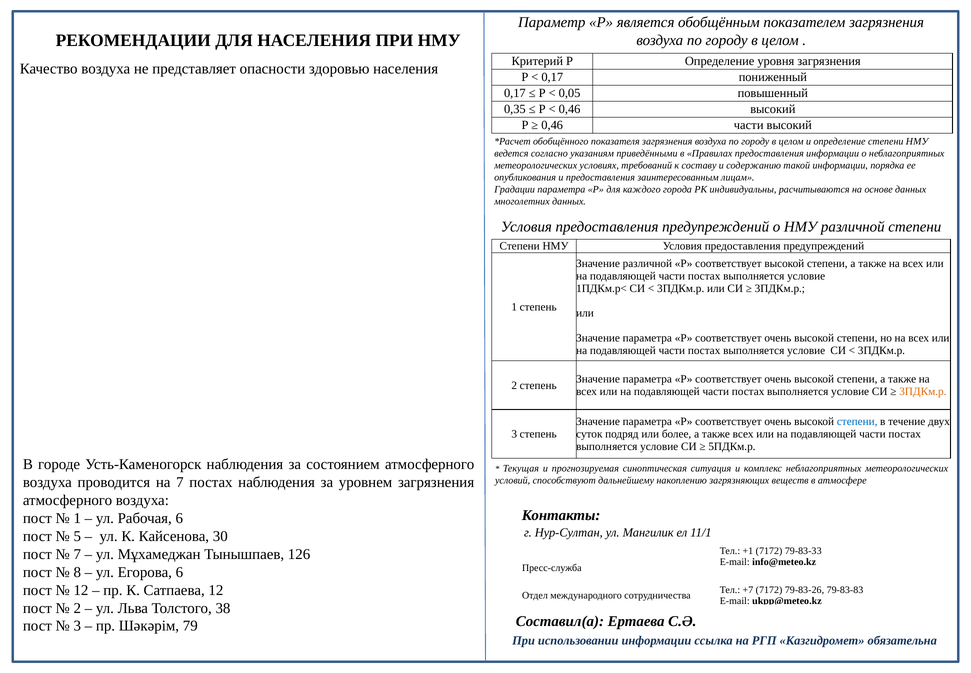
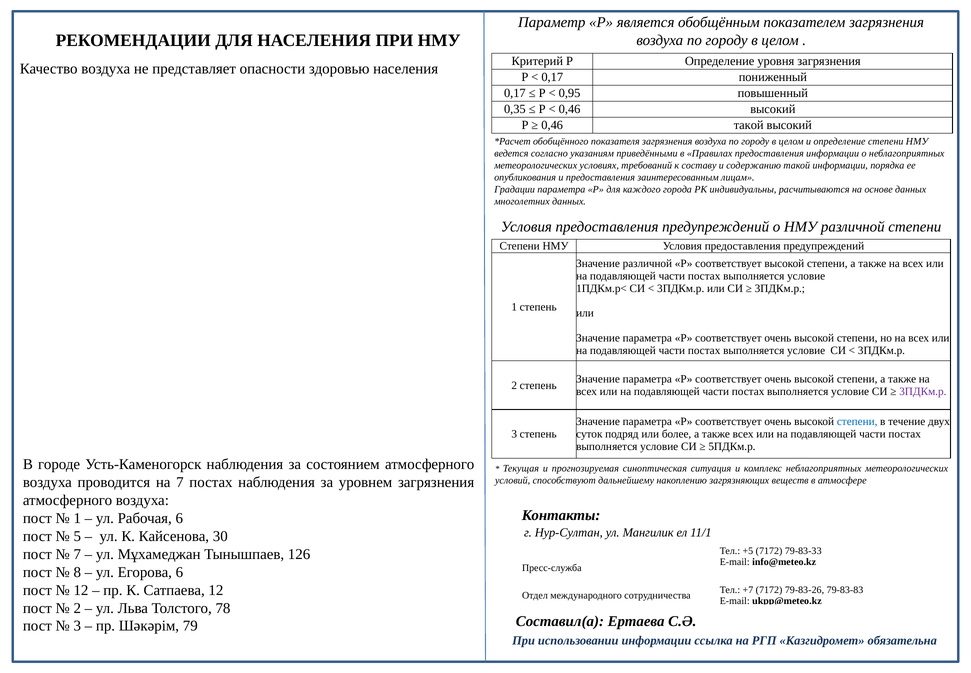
0,05: 0,05 -> 0,95 (570, 93)
0,46 части: части -> такой (749, 125)
3ПДКм.р colour: orange -> purple (923, 391)
+1: +1 -> +5 (748, 550)
38: 38 -> 78 (223, 607)
